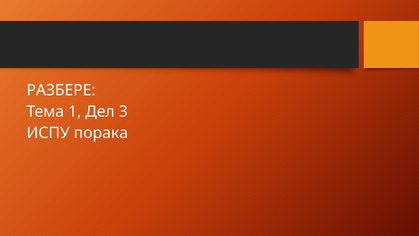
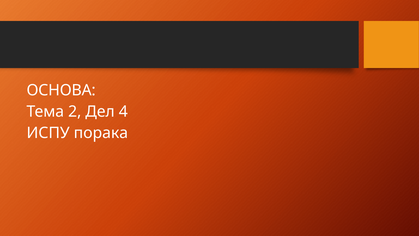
РАЗБЕРЕ: РАЗБЕРЕ -> ОСНОВА (61, 90)
1: 1 -> 2 (75, 112)
3: 3 -> 4 (123, 112)
